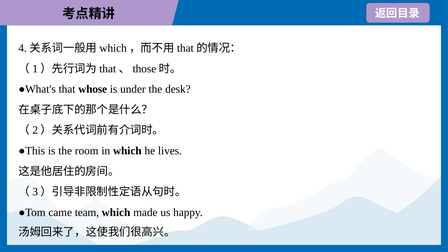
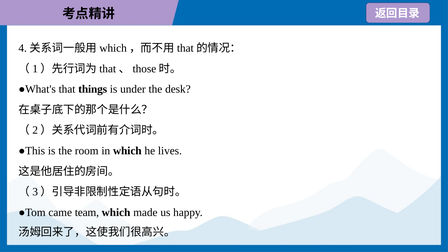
whose: whose -> things (93, 89)
